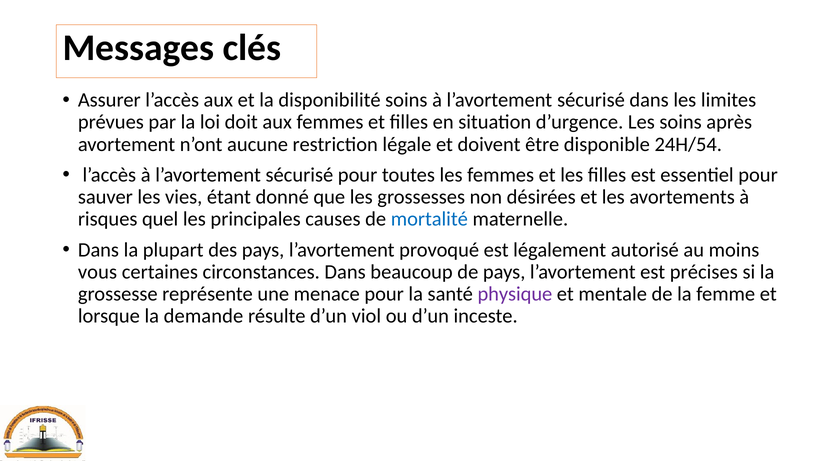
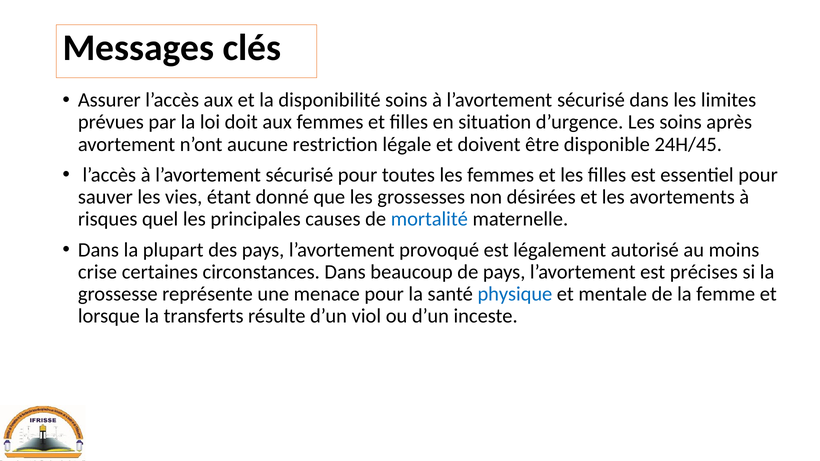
24H/54: 24H/54 -> 24H/45 (688, 144)
vous: vous -> crise (97, 272)
physique colour: purple -> blue (515, 294)
demande: demande -> transferts (204, 316)
